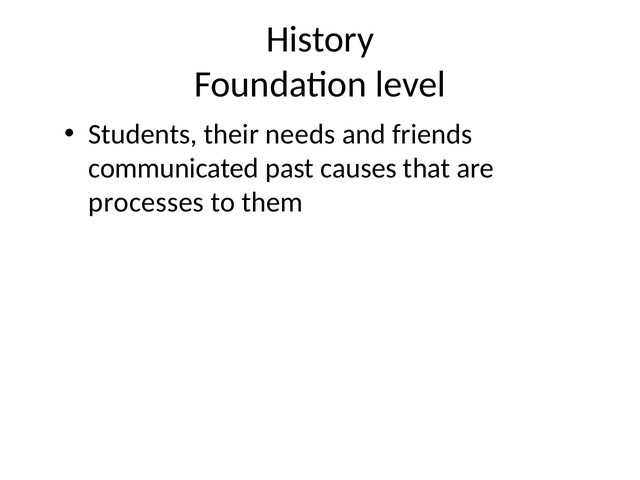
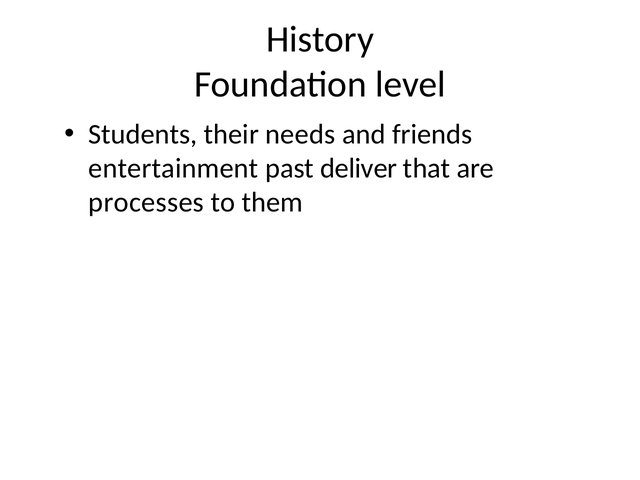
communicated: communicated -> entertainment (173, 168)
causes: causes -> deliver (359, 168)
